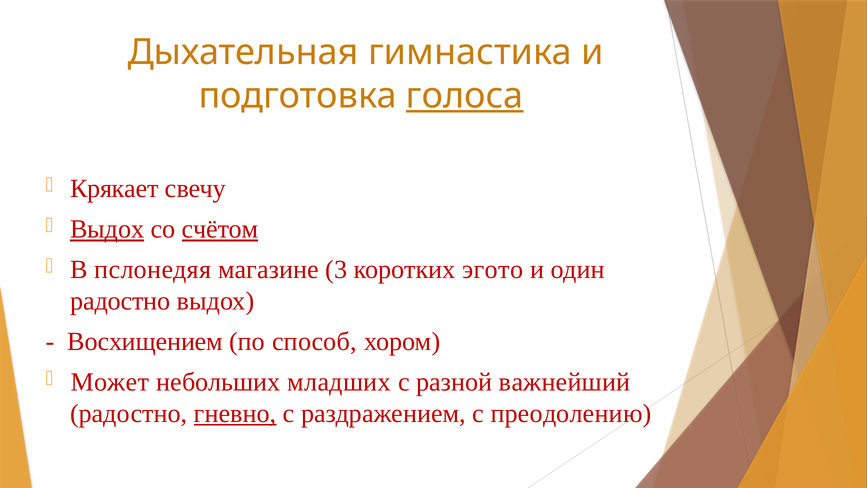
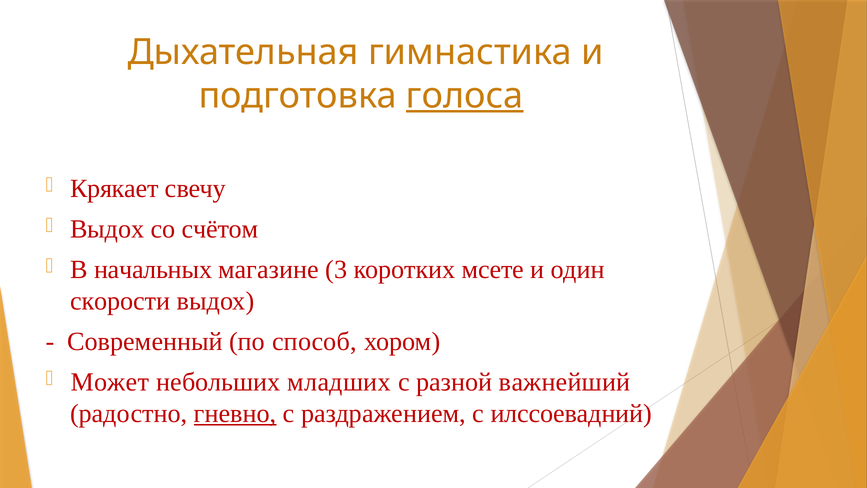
Выдох underline: present -> none (107, 229)
счётом underline: present -> none (220, 229)
пслонедяя: пслонедяя -> начальных (153, 270)
эгото: эгото -> мсете (493, 270)
радостно: радостно -> скорости (120, 301)
Восхищением: Восхищением -> Современный (145, 341)
преодолению: преодолению -> илссоевадний (571, 413)
